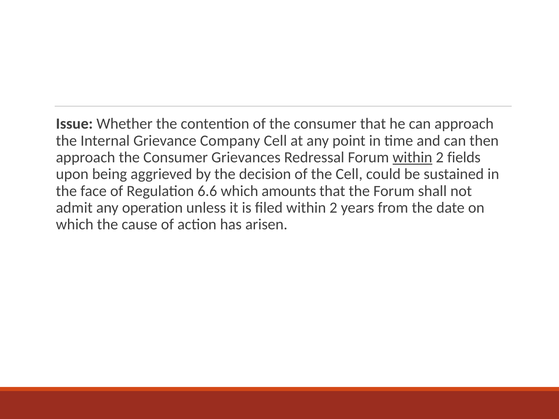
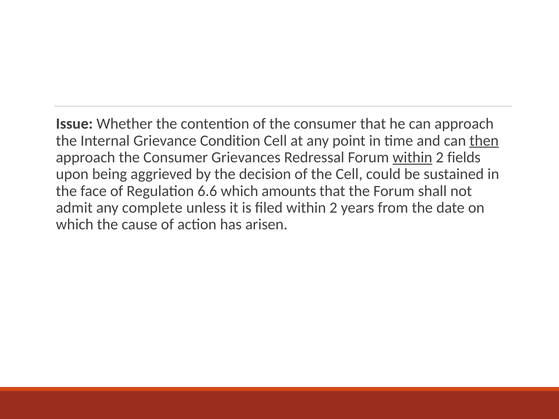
Company: Company -> Condition (230, 141)
then underline: none -> present (484, 141)
operation: operation -> complete (152, 208)
